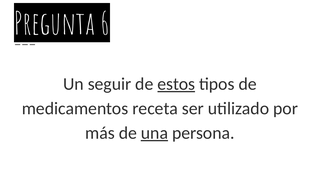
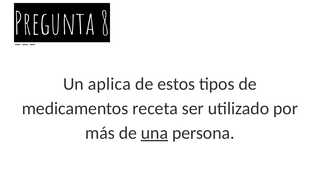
6: 6 -> 8 (105, 24)
seguir: seguir -> aplica (109, 84)
estos underline: present -> none (176, 84)
